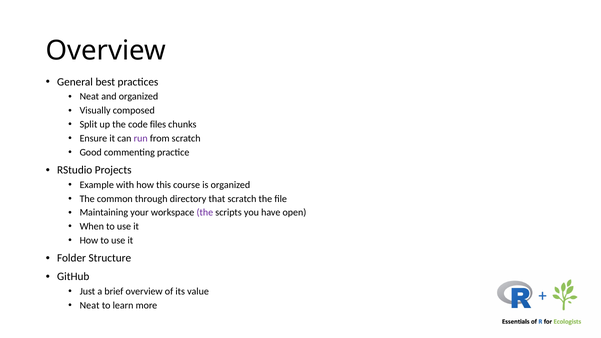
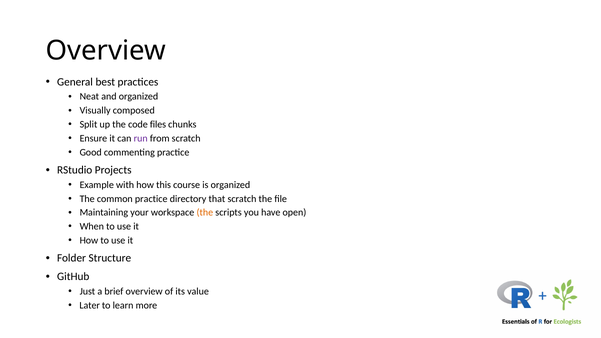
common through: through -> practice (151, 199)
the colour: purple -> orange (205, 213)
Neat: Neat -> Later (90, 305)
